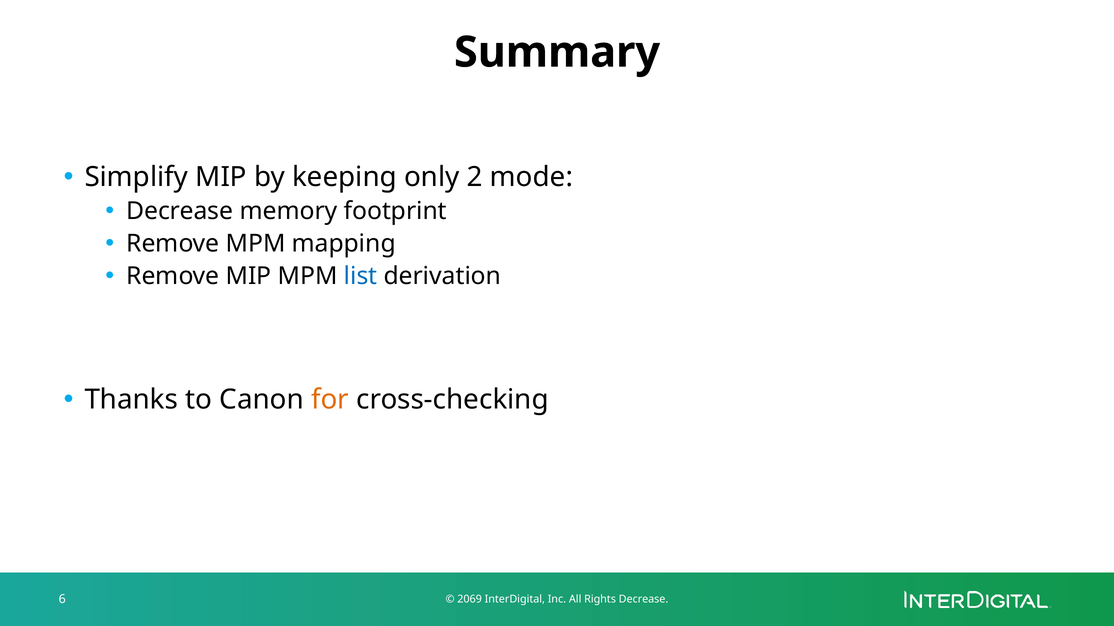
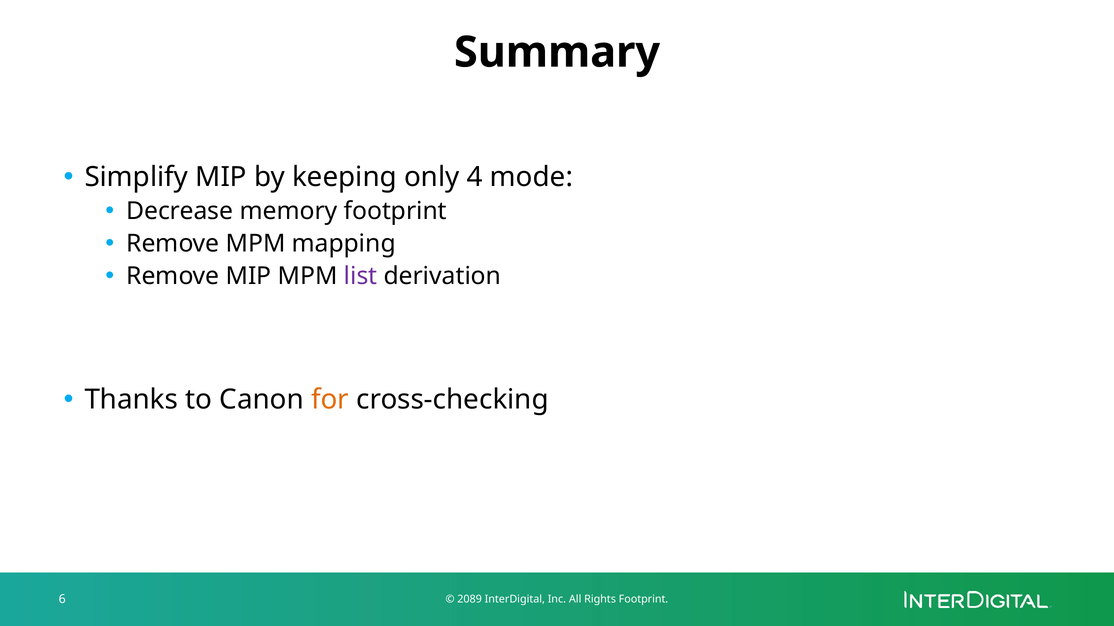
2: 2 -> 4 (475, 177)
list colour: blue -> purple (361, 277)
2069: 2069 -> 2089 (470, 600)
Rights Decrease: Decrease -> Footprint (644, 600)
